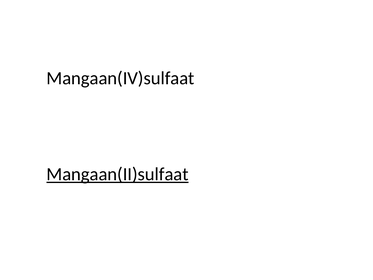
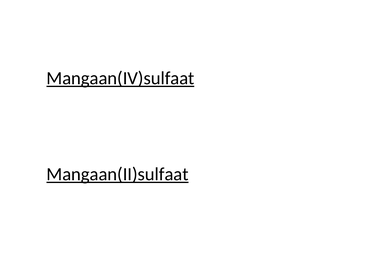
Mangaan(IV)sulfaat underline: none -> present (120, 78)
